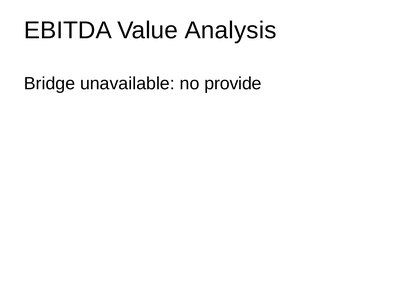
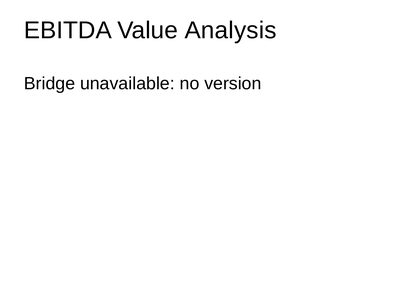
provide: provide -> version (233, 84)
